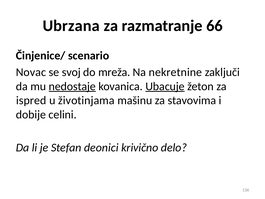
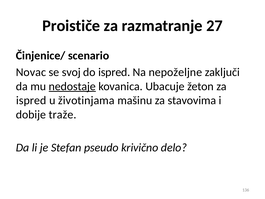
Ubrzana: Ubrzana -> Proističe (71, 26)
66: 66 -> 27 (214, 26)
do mreža: mreža -> ispred (114, 72)
nekretnine: nekretnine -> nepoželjne (175, 72)
Ubacuje underline: present -> none (165, 86)
celini: celini -> traže (63, 114)
deonici: deonici -> pseudo (101, 147)
